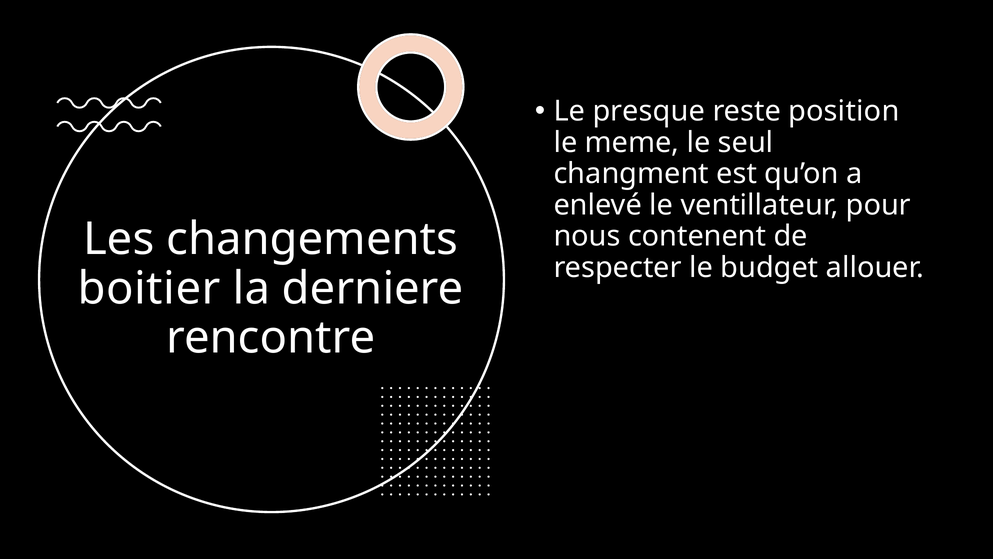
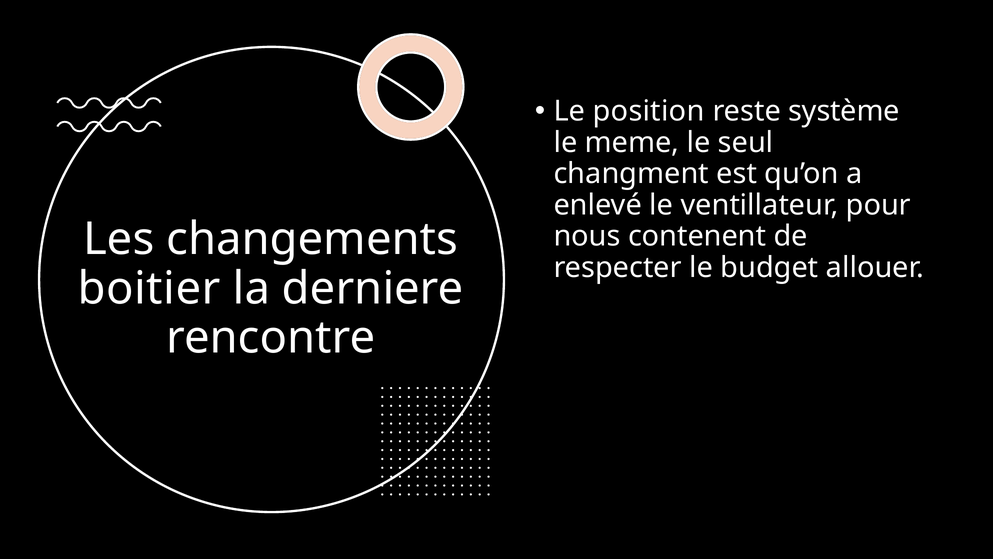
presque: presque -> position (649, 111)
position: position -> système (844, 111)
